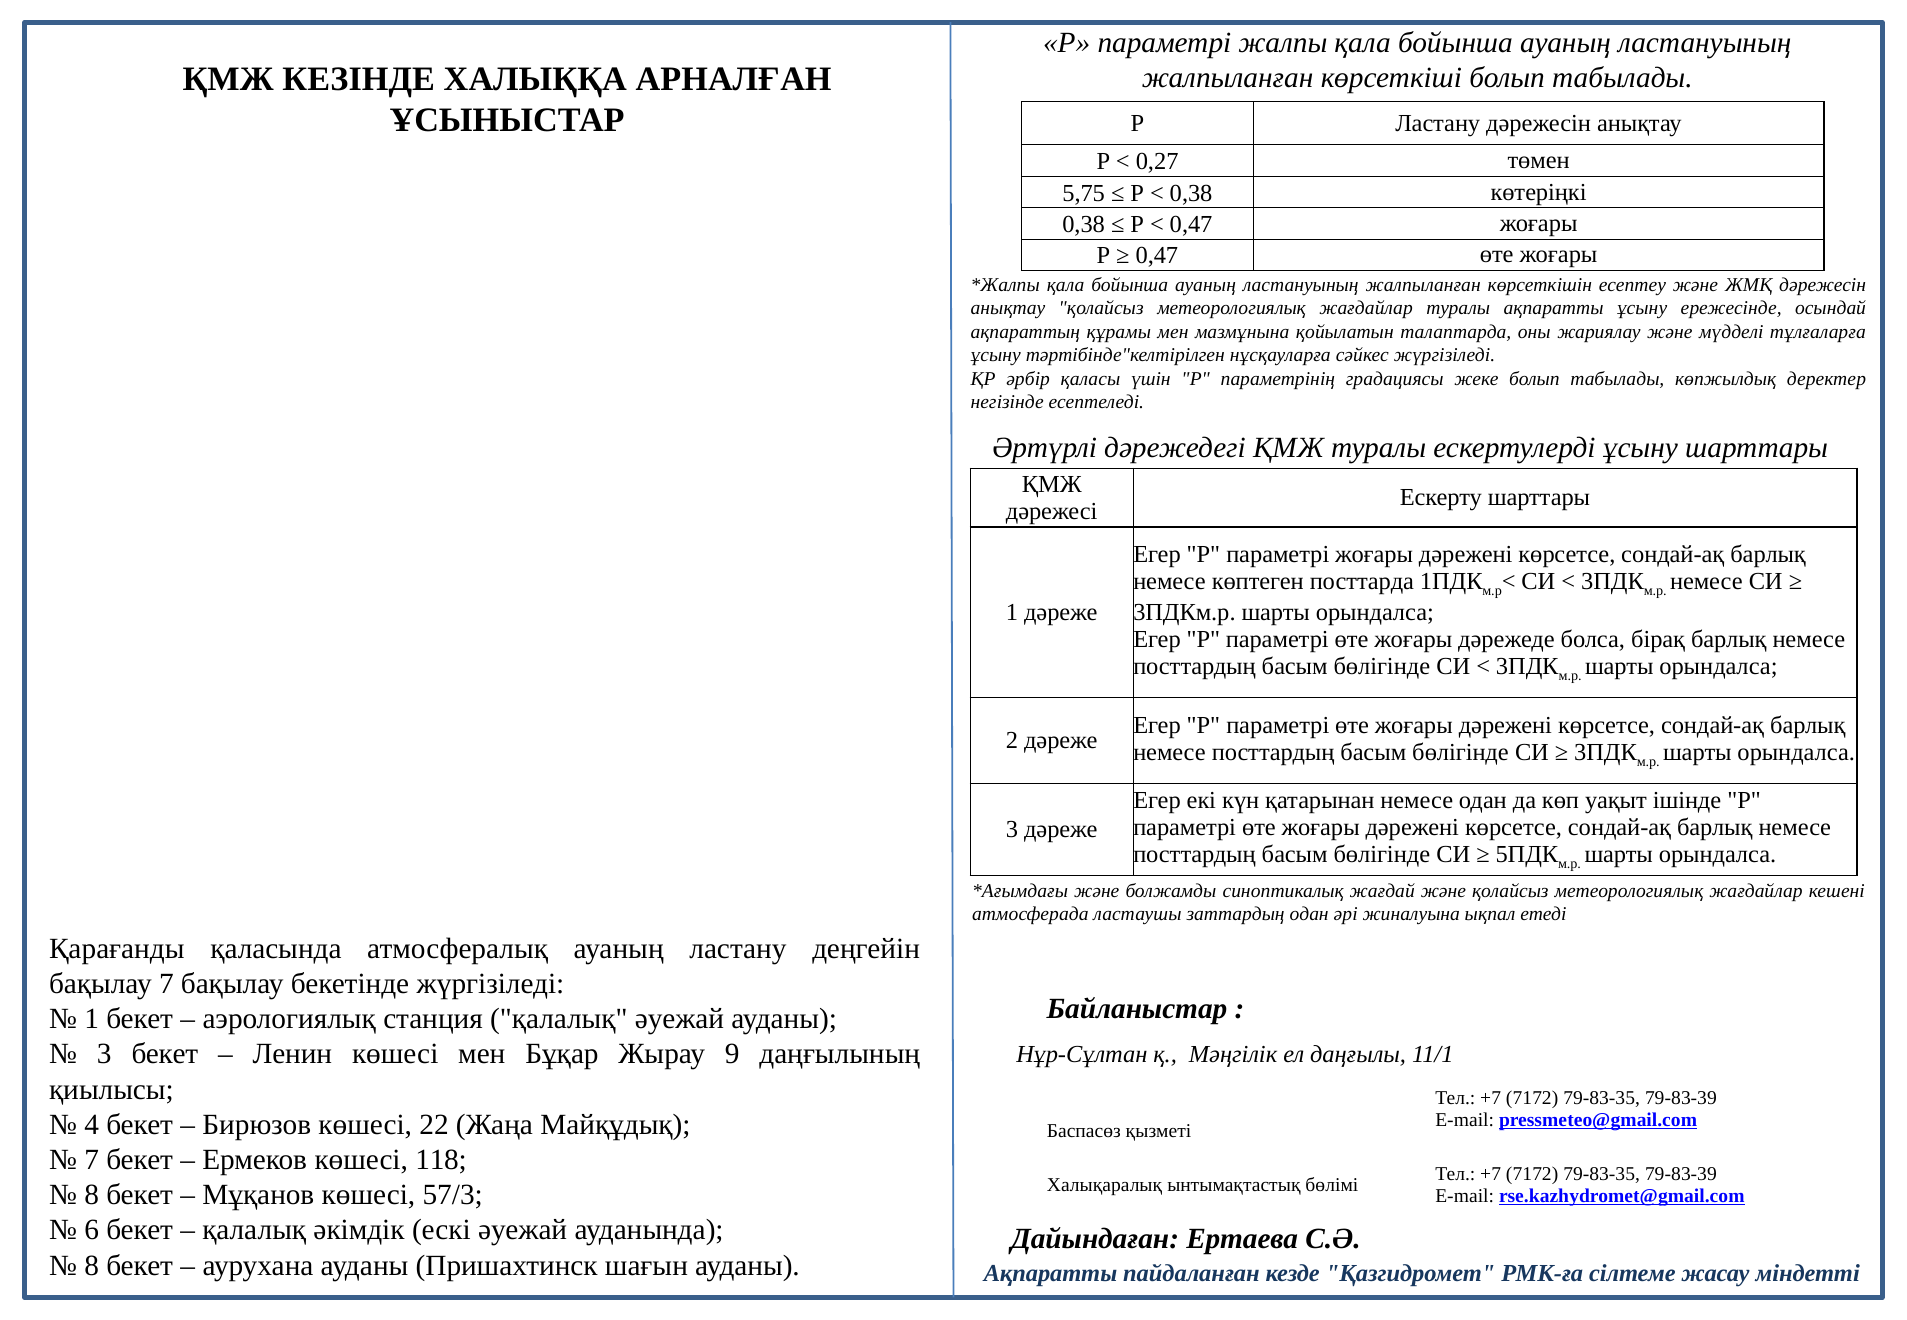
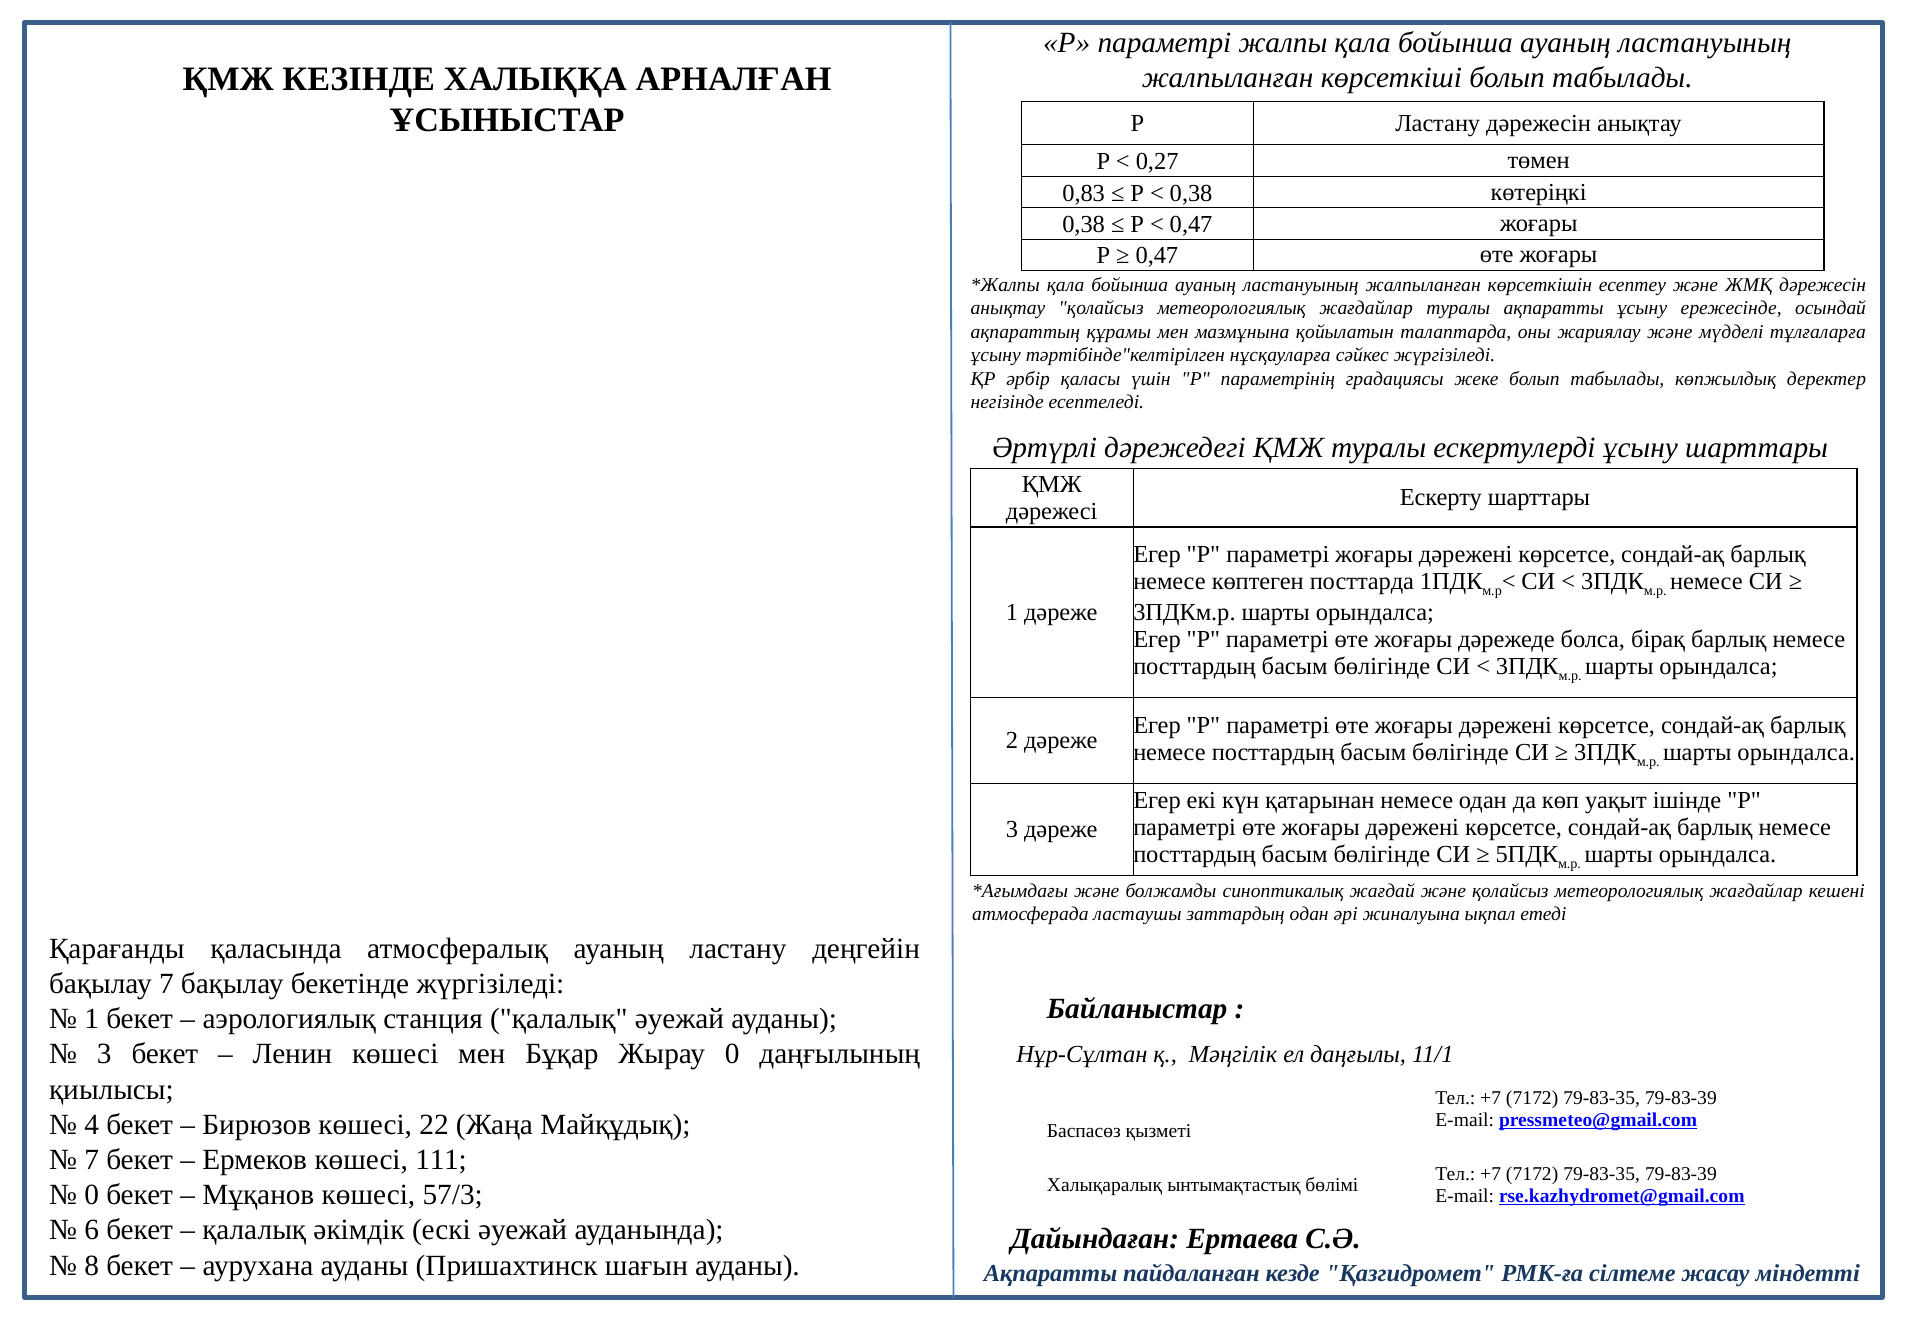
5,75: 5,75 -> 0,83 (1084, 193)
Жырау 9: 9 -> 0 (732, 1054)
118: 118 -> 111 (441, 1160)
8: 8 -> 0 (92, 1195)
